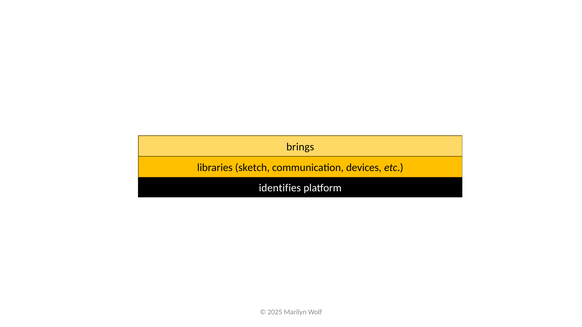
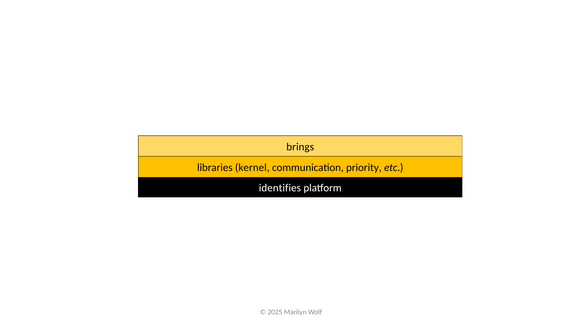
sketch: sketch -> kernel (252, 168)
devices: devices -> priority (364, 168)
